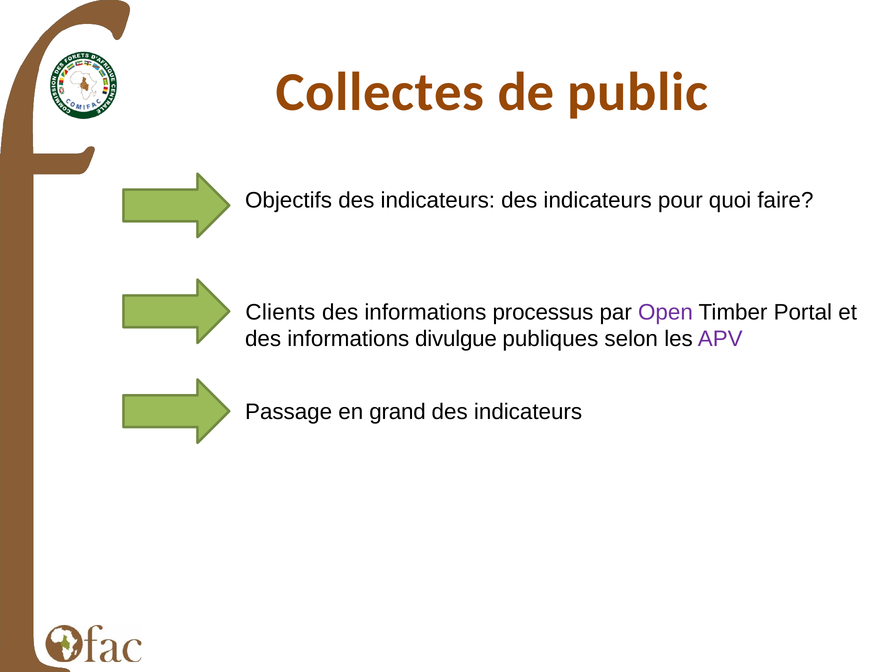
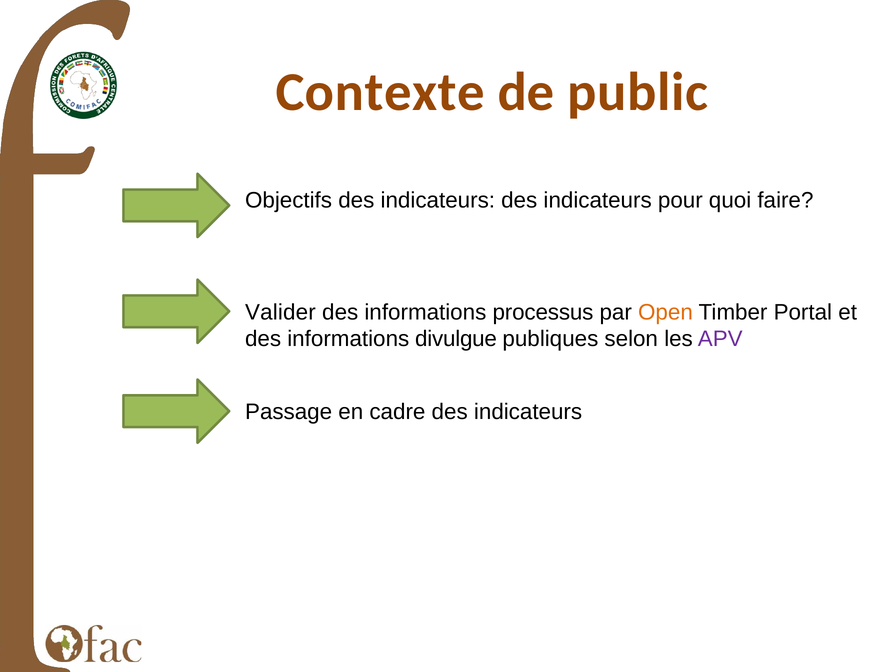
Collectes: Collectes -> Contexte (380, 92)
Clients: Clients -> Valider (280, 312)
Open colour: purple -> orange (665, 312)
grand: grand -> cadre (397, 412)
